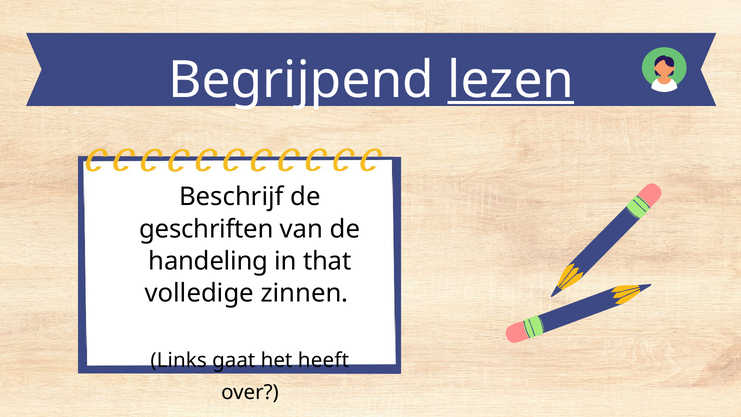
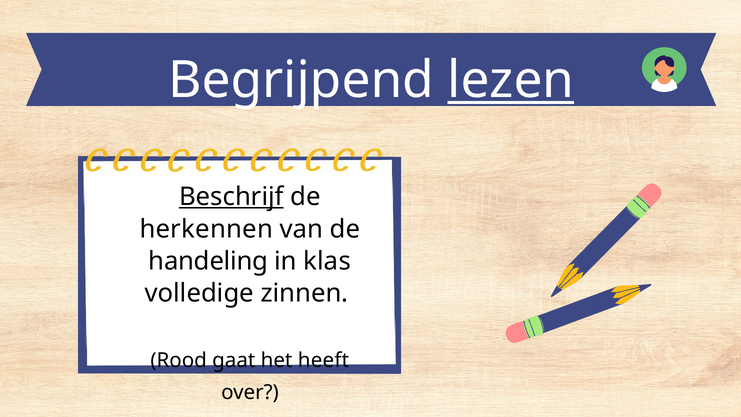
Beschrijf underline: none -> present (231, 197)
geschriften: geschriften -> herkennen (206, 229)
that: that -> klas (327, 261)
Links: Links -> Rood (179, 360)
